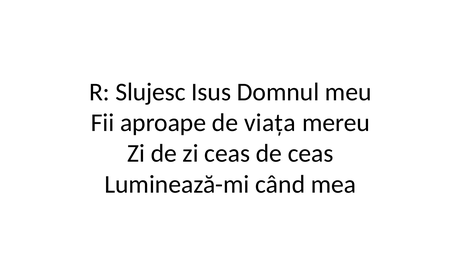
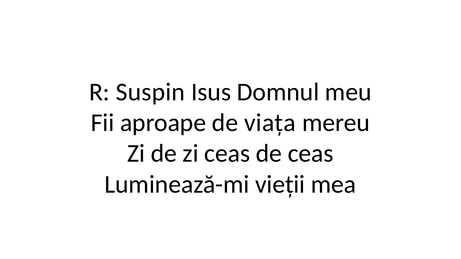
Slujesc: Slujesc -> Suspin (150, 92)
când: când -> vieții (280, 184)
